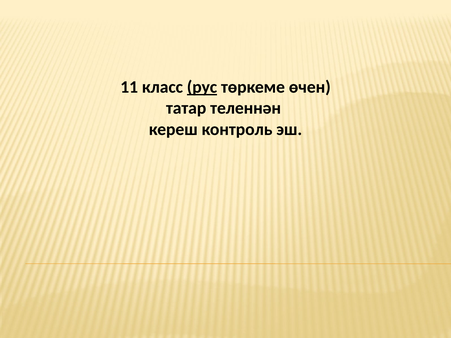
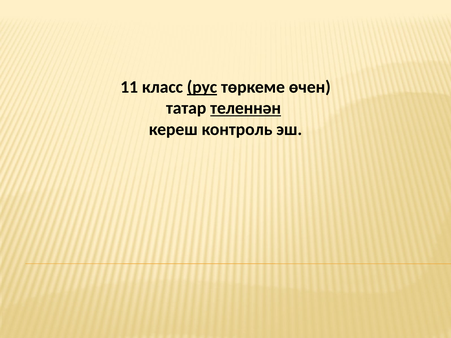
теленнән underline: none -> present (246, 108)
